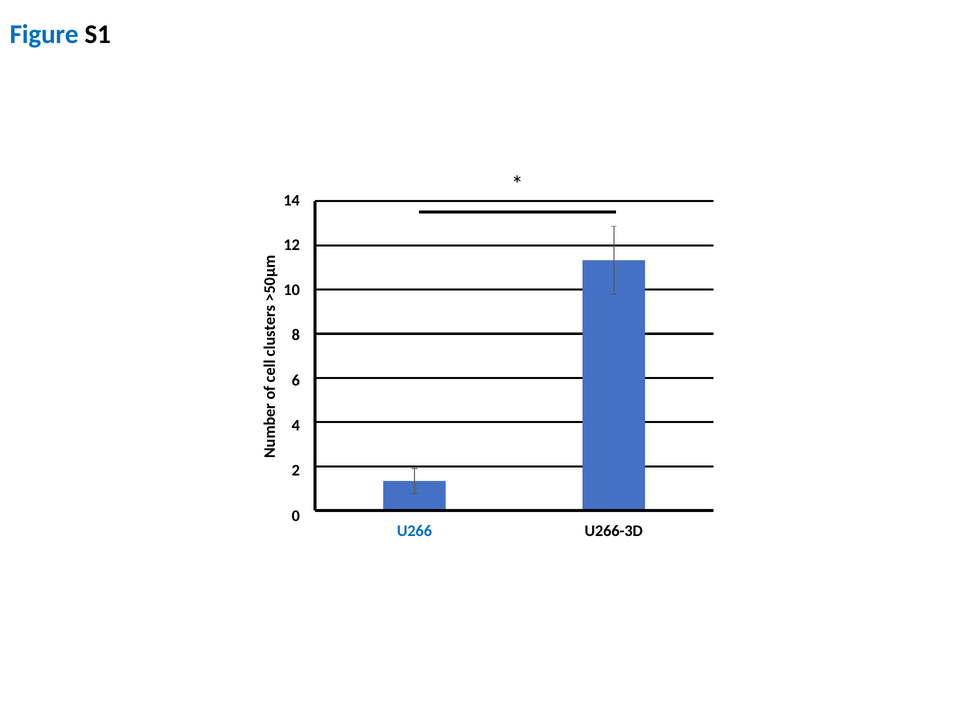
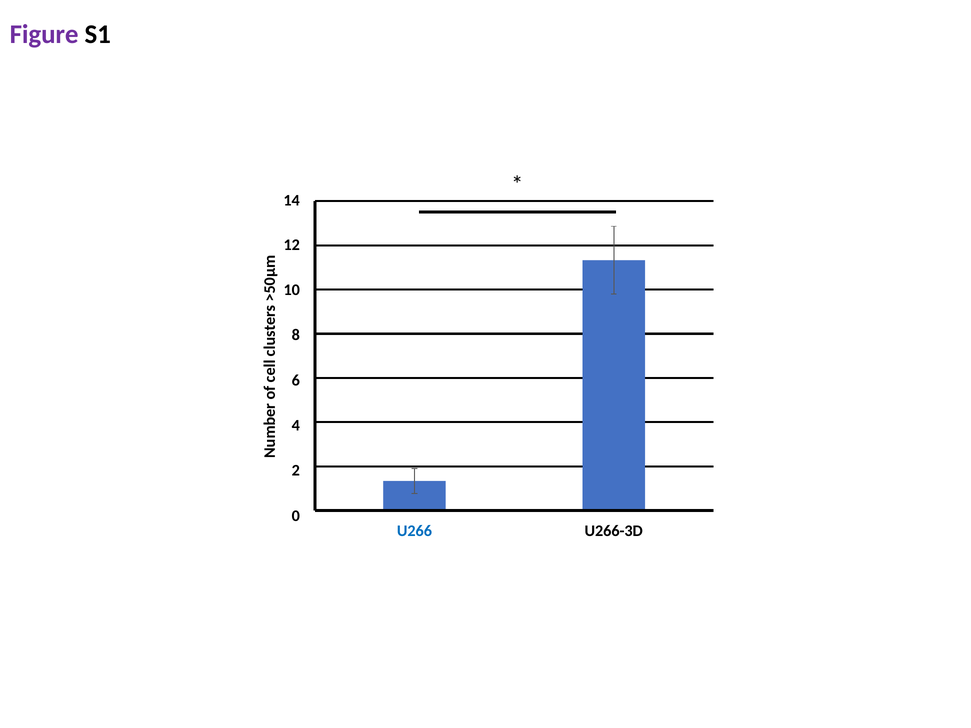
Figure colour: blue -> purple (44, 34)
